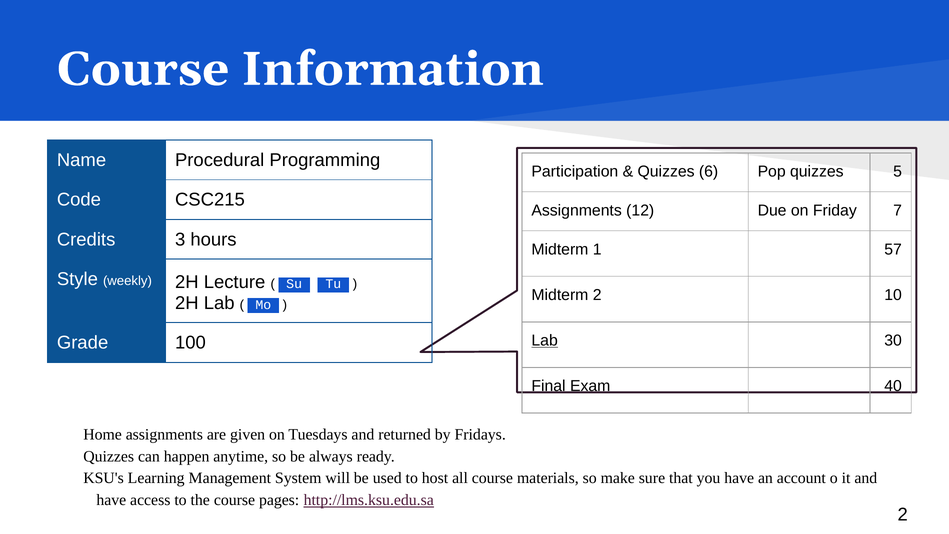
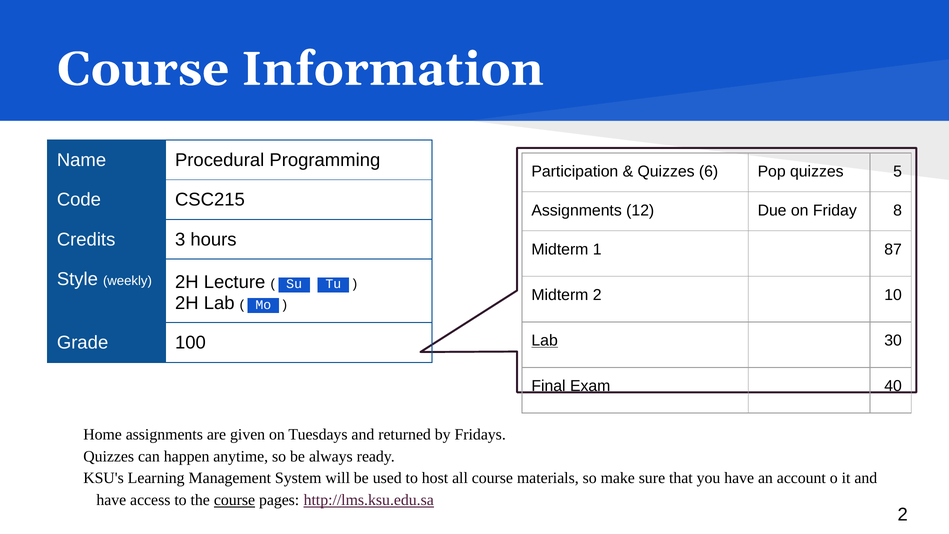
7: 7 -> 8 (898, 210)
57: 57 -> 87 (893, 249)
course underline: none -> present (234, 500)
